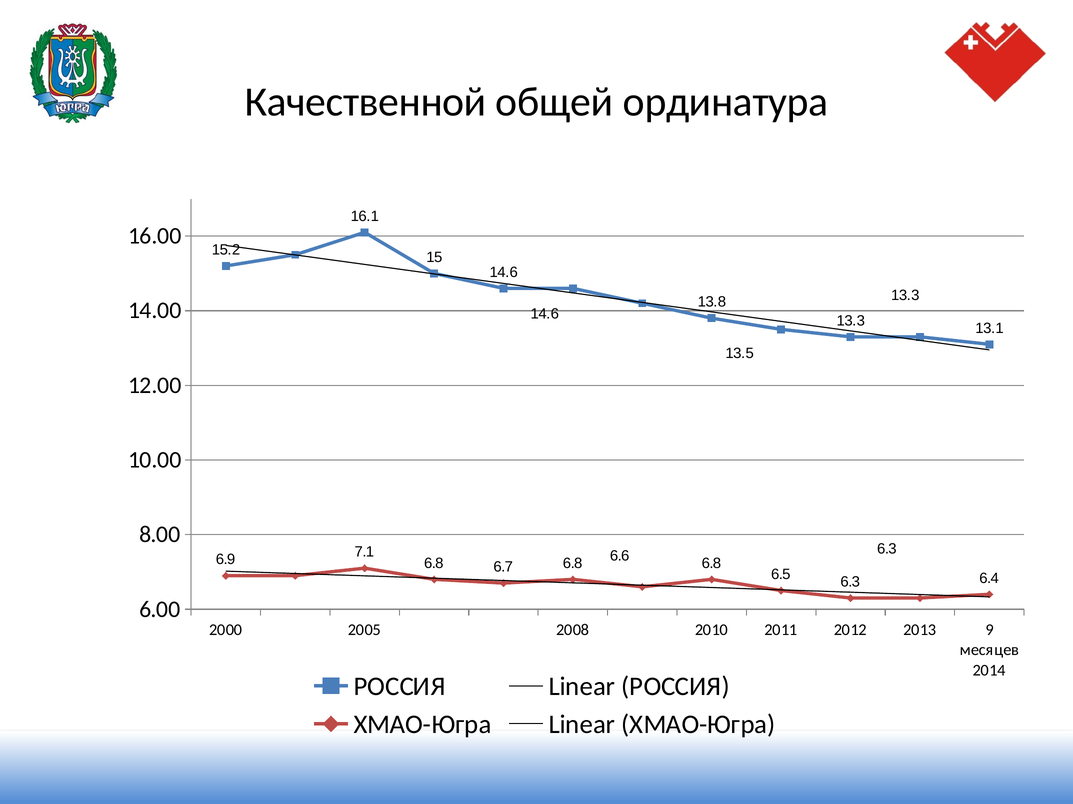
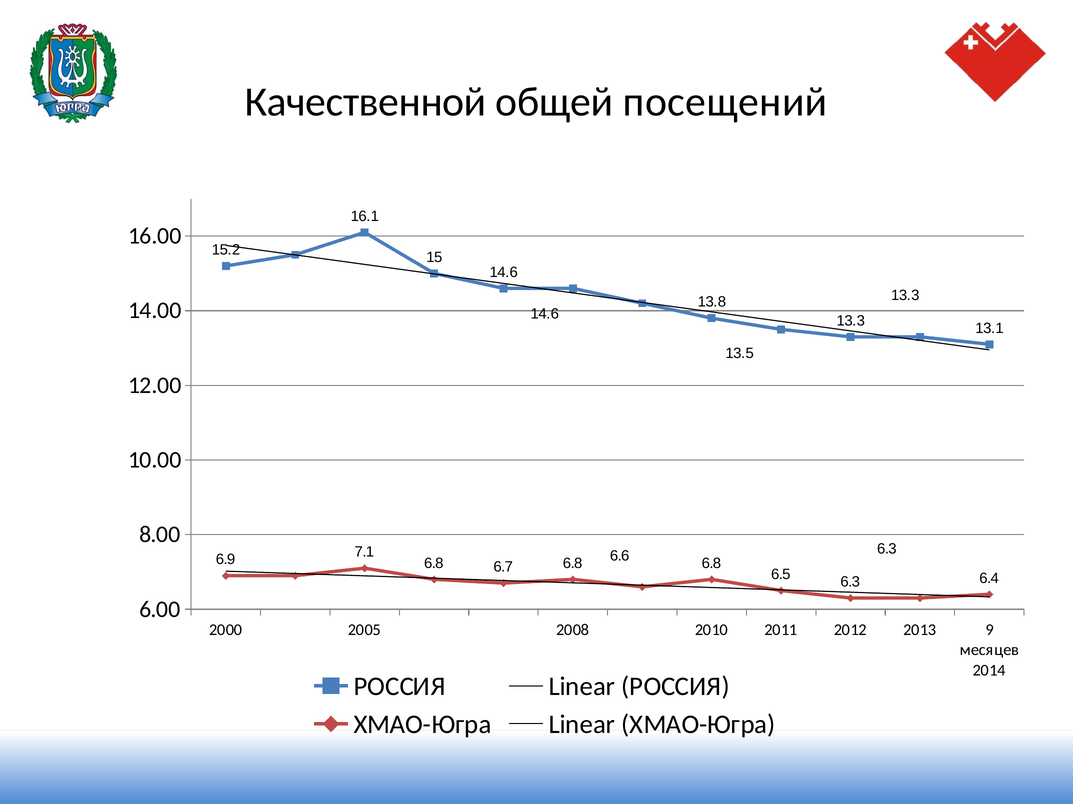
ординатура: ординатура -> посещений (725, 102)
